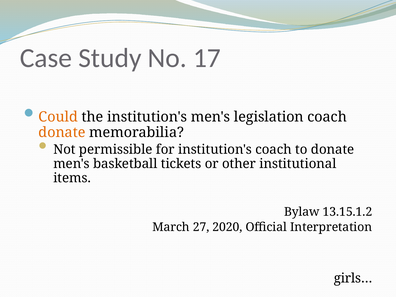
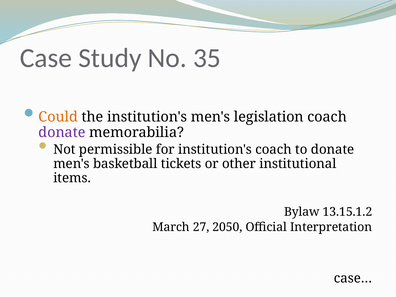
17: 17 -> 35 (207, 58)
donate colour: orange -> purple (62, 132)
2020: 2020 -> 2050 (227, 227)
girls…: girls… -> case… (353, 278)
